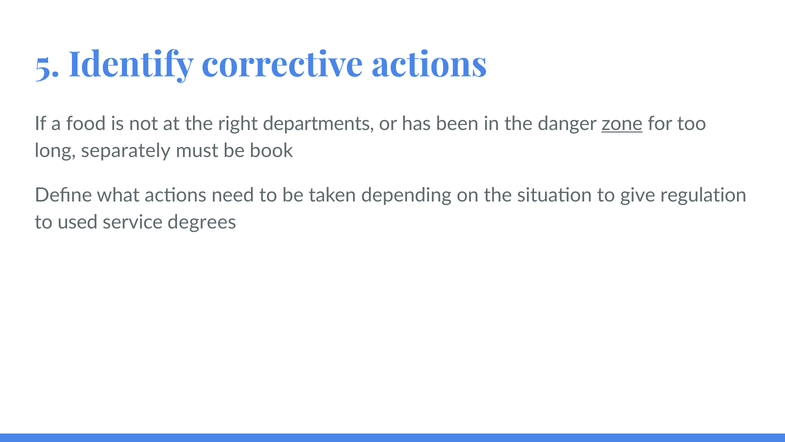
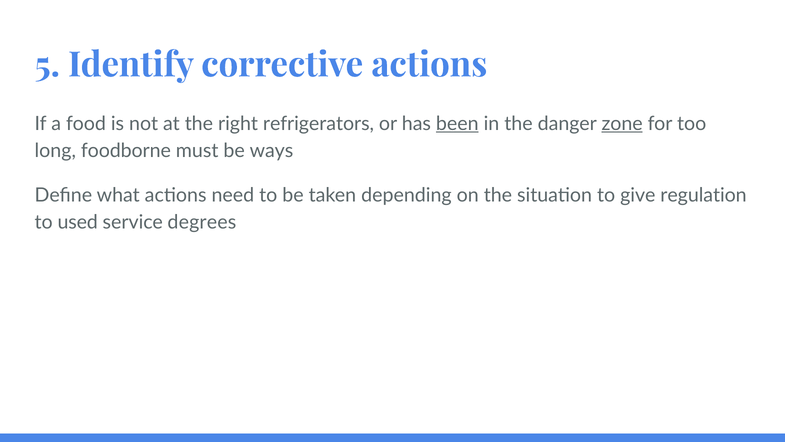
departments: departments -> refrigerators (318, 123)
been underline: none -> present (457, 123)
separately: separately -> foodborne (126, 151)
book: book -> ways (272, 151)
